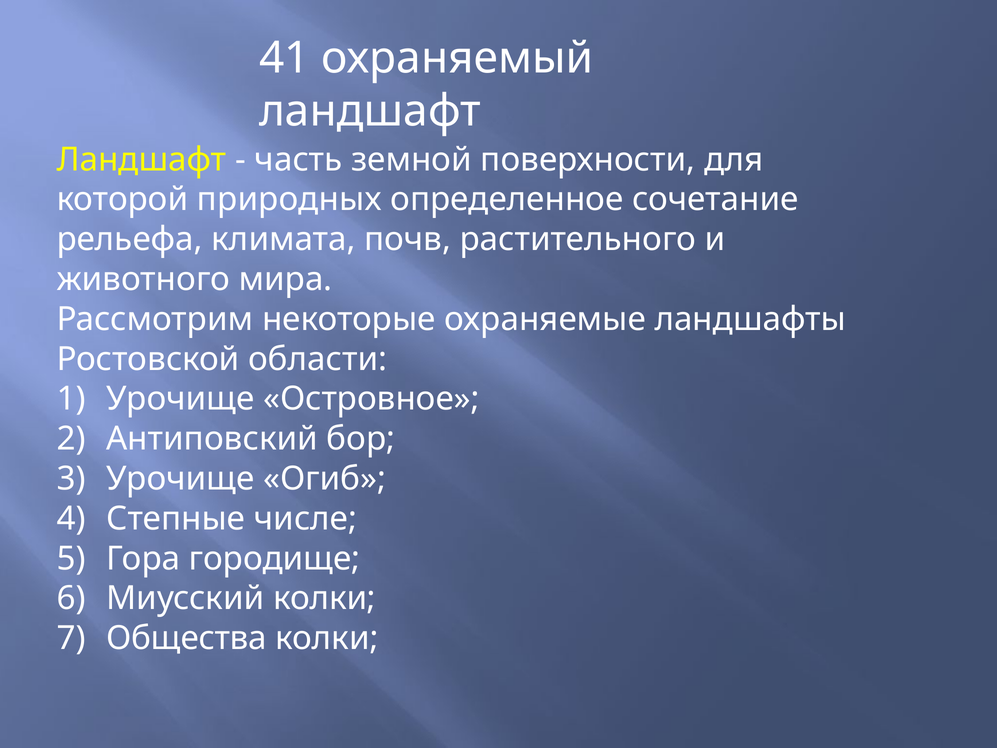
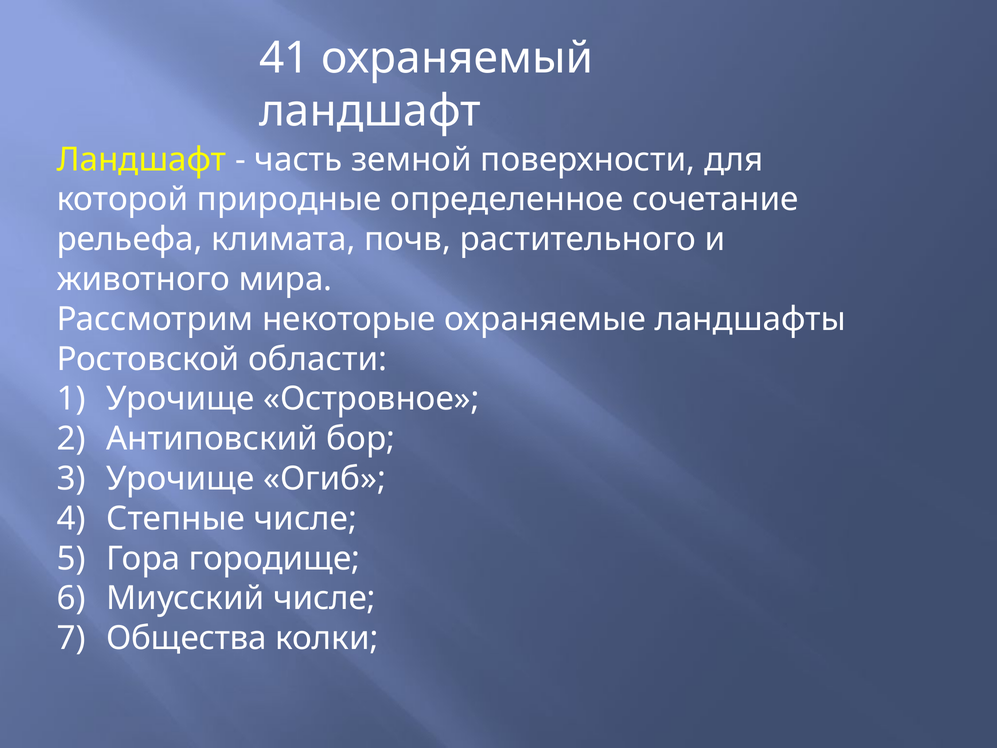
природных: природных -> природные (289, 199)
Миусский колки: колки -> числе (324, 598)
